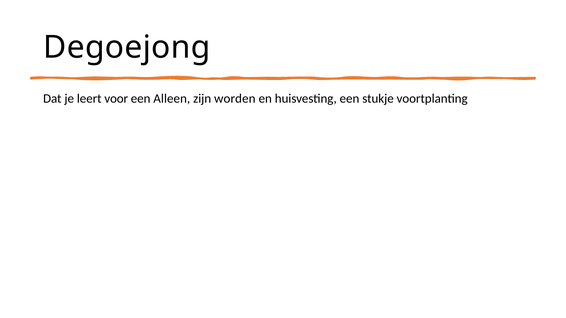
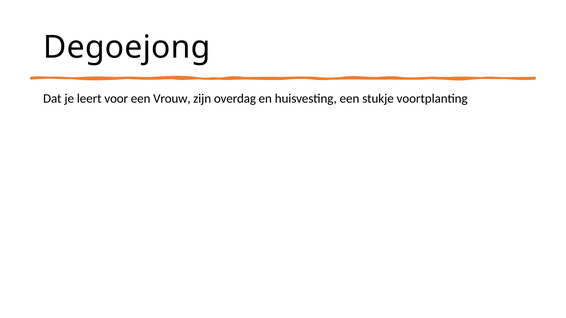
Alleen: Alleen -> Vrouw (172, 99)
worden: worden -> overdag (235, 99)
